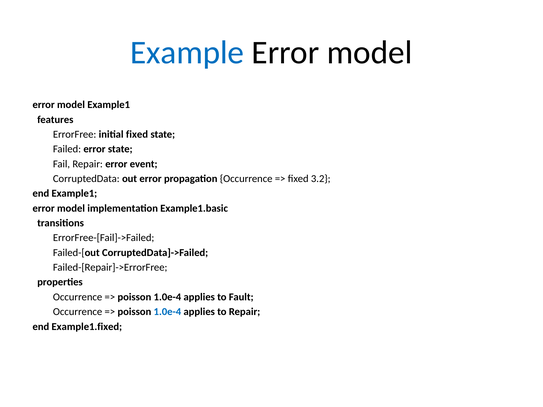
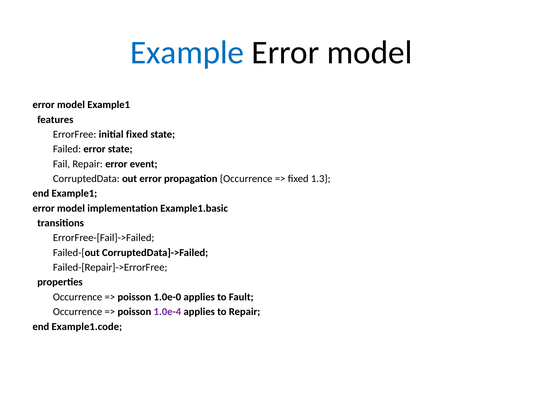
3.2: 3.2 -> 1.3 (321, 179)
1.0e-4: 1.0e-4 -> 1.0e-0 (167, 297)
1.0e-4 colour: blue -> purple (167, 312)
Example1.fixed: Example1.fixed -> Example1.code (87, 327)
